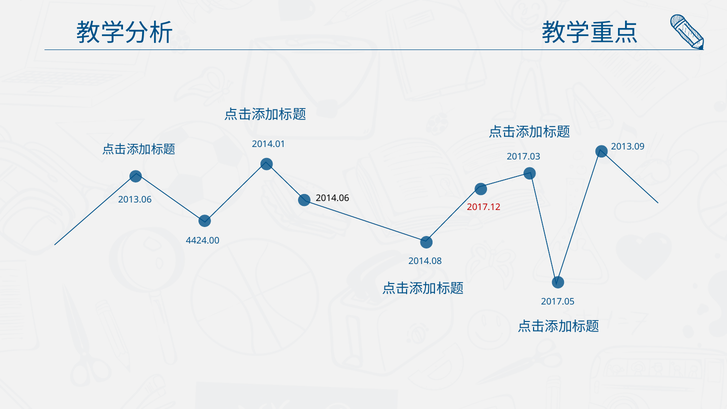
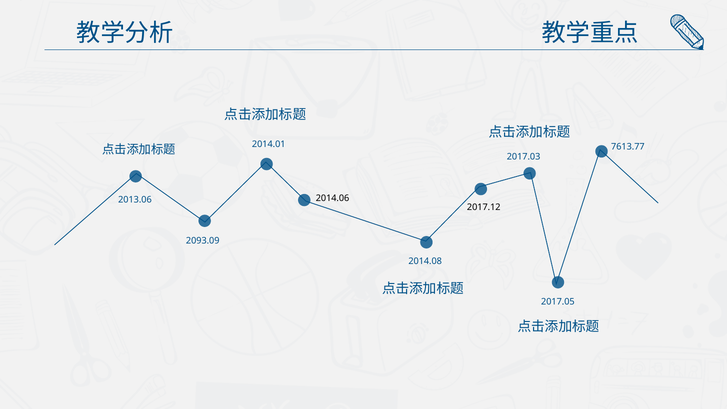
2013.09: 2013.09 -> 7613.77 (628, 147)
2017.12 colour: red -> black (484, 207)
4424.00: 4424.00 -> 2093.09 (203, 241)
